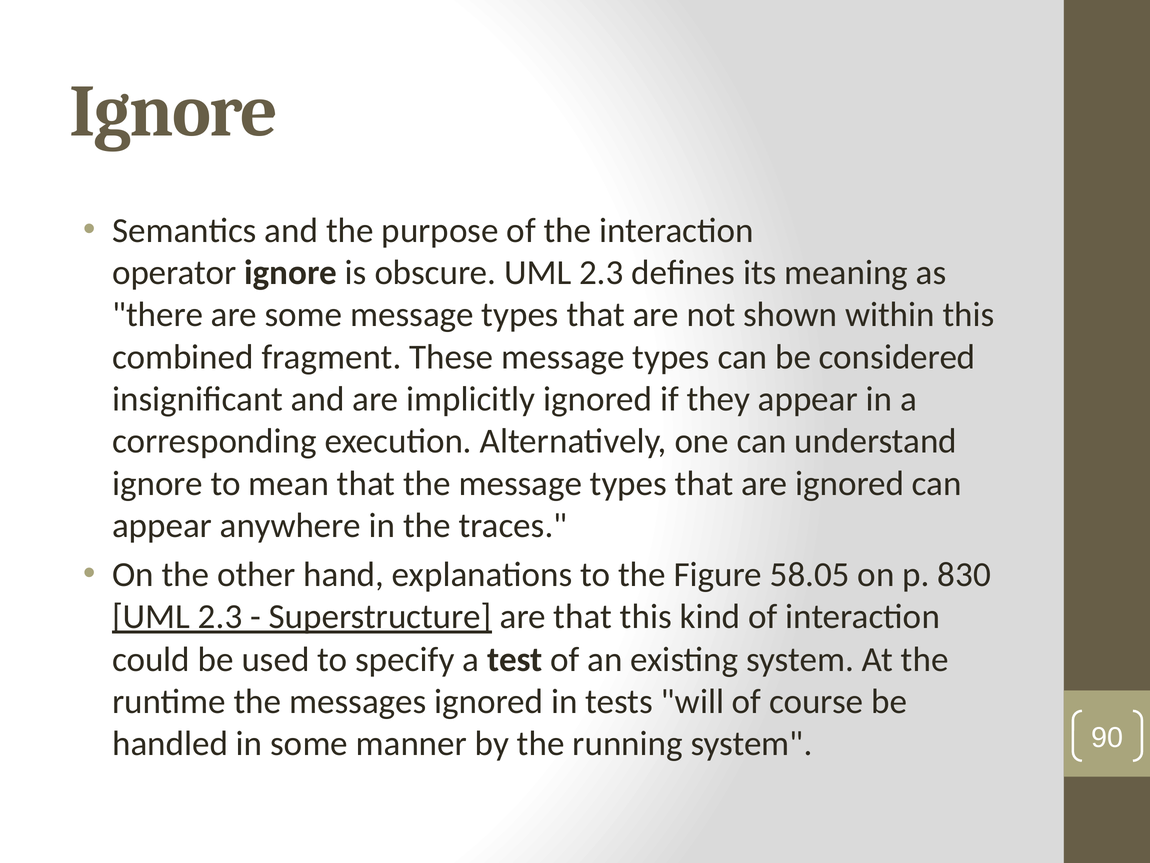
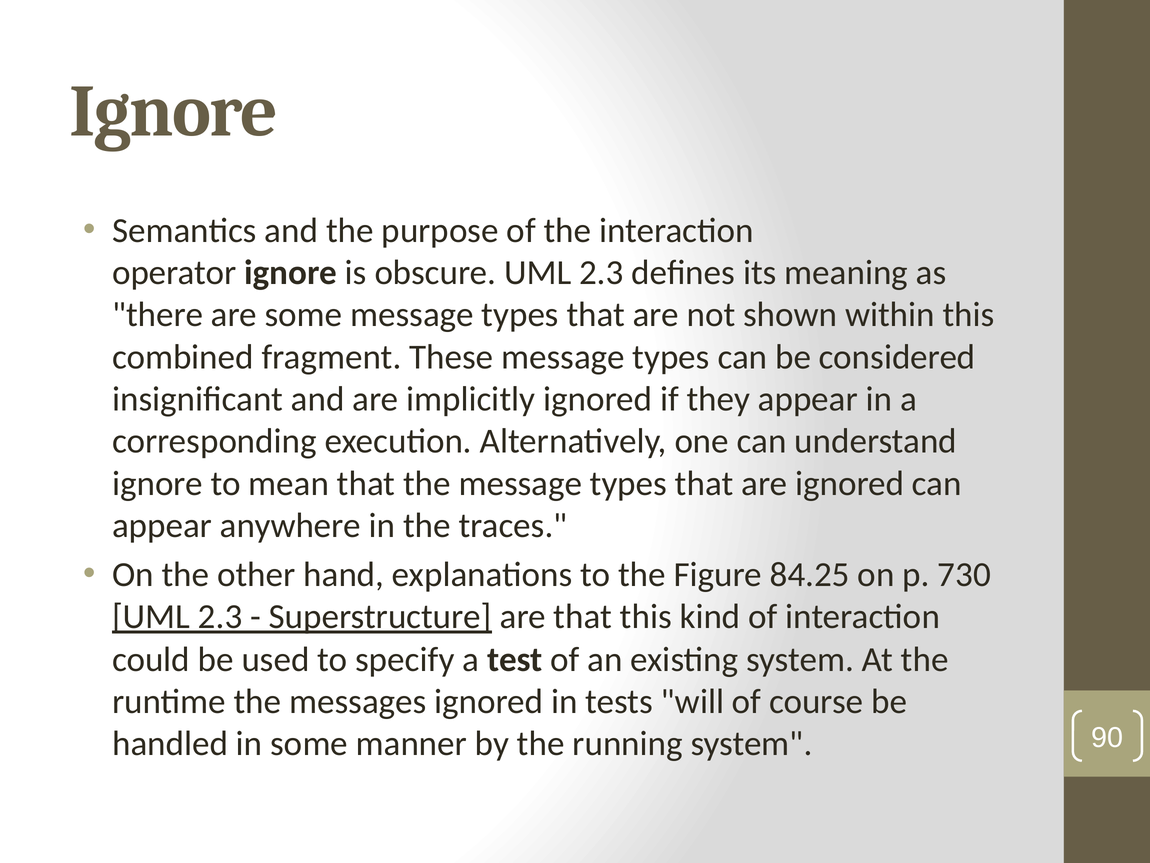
58.05: 58.05 -> 84.25 (810, 574)
830: 830 -> 730 (964, 574)
